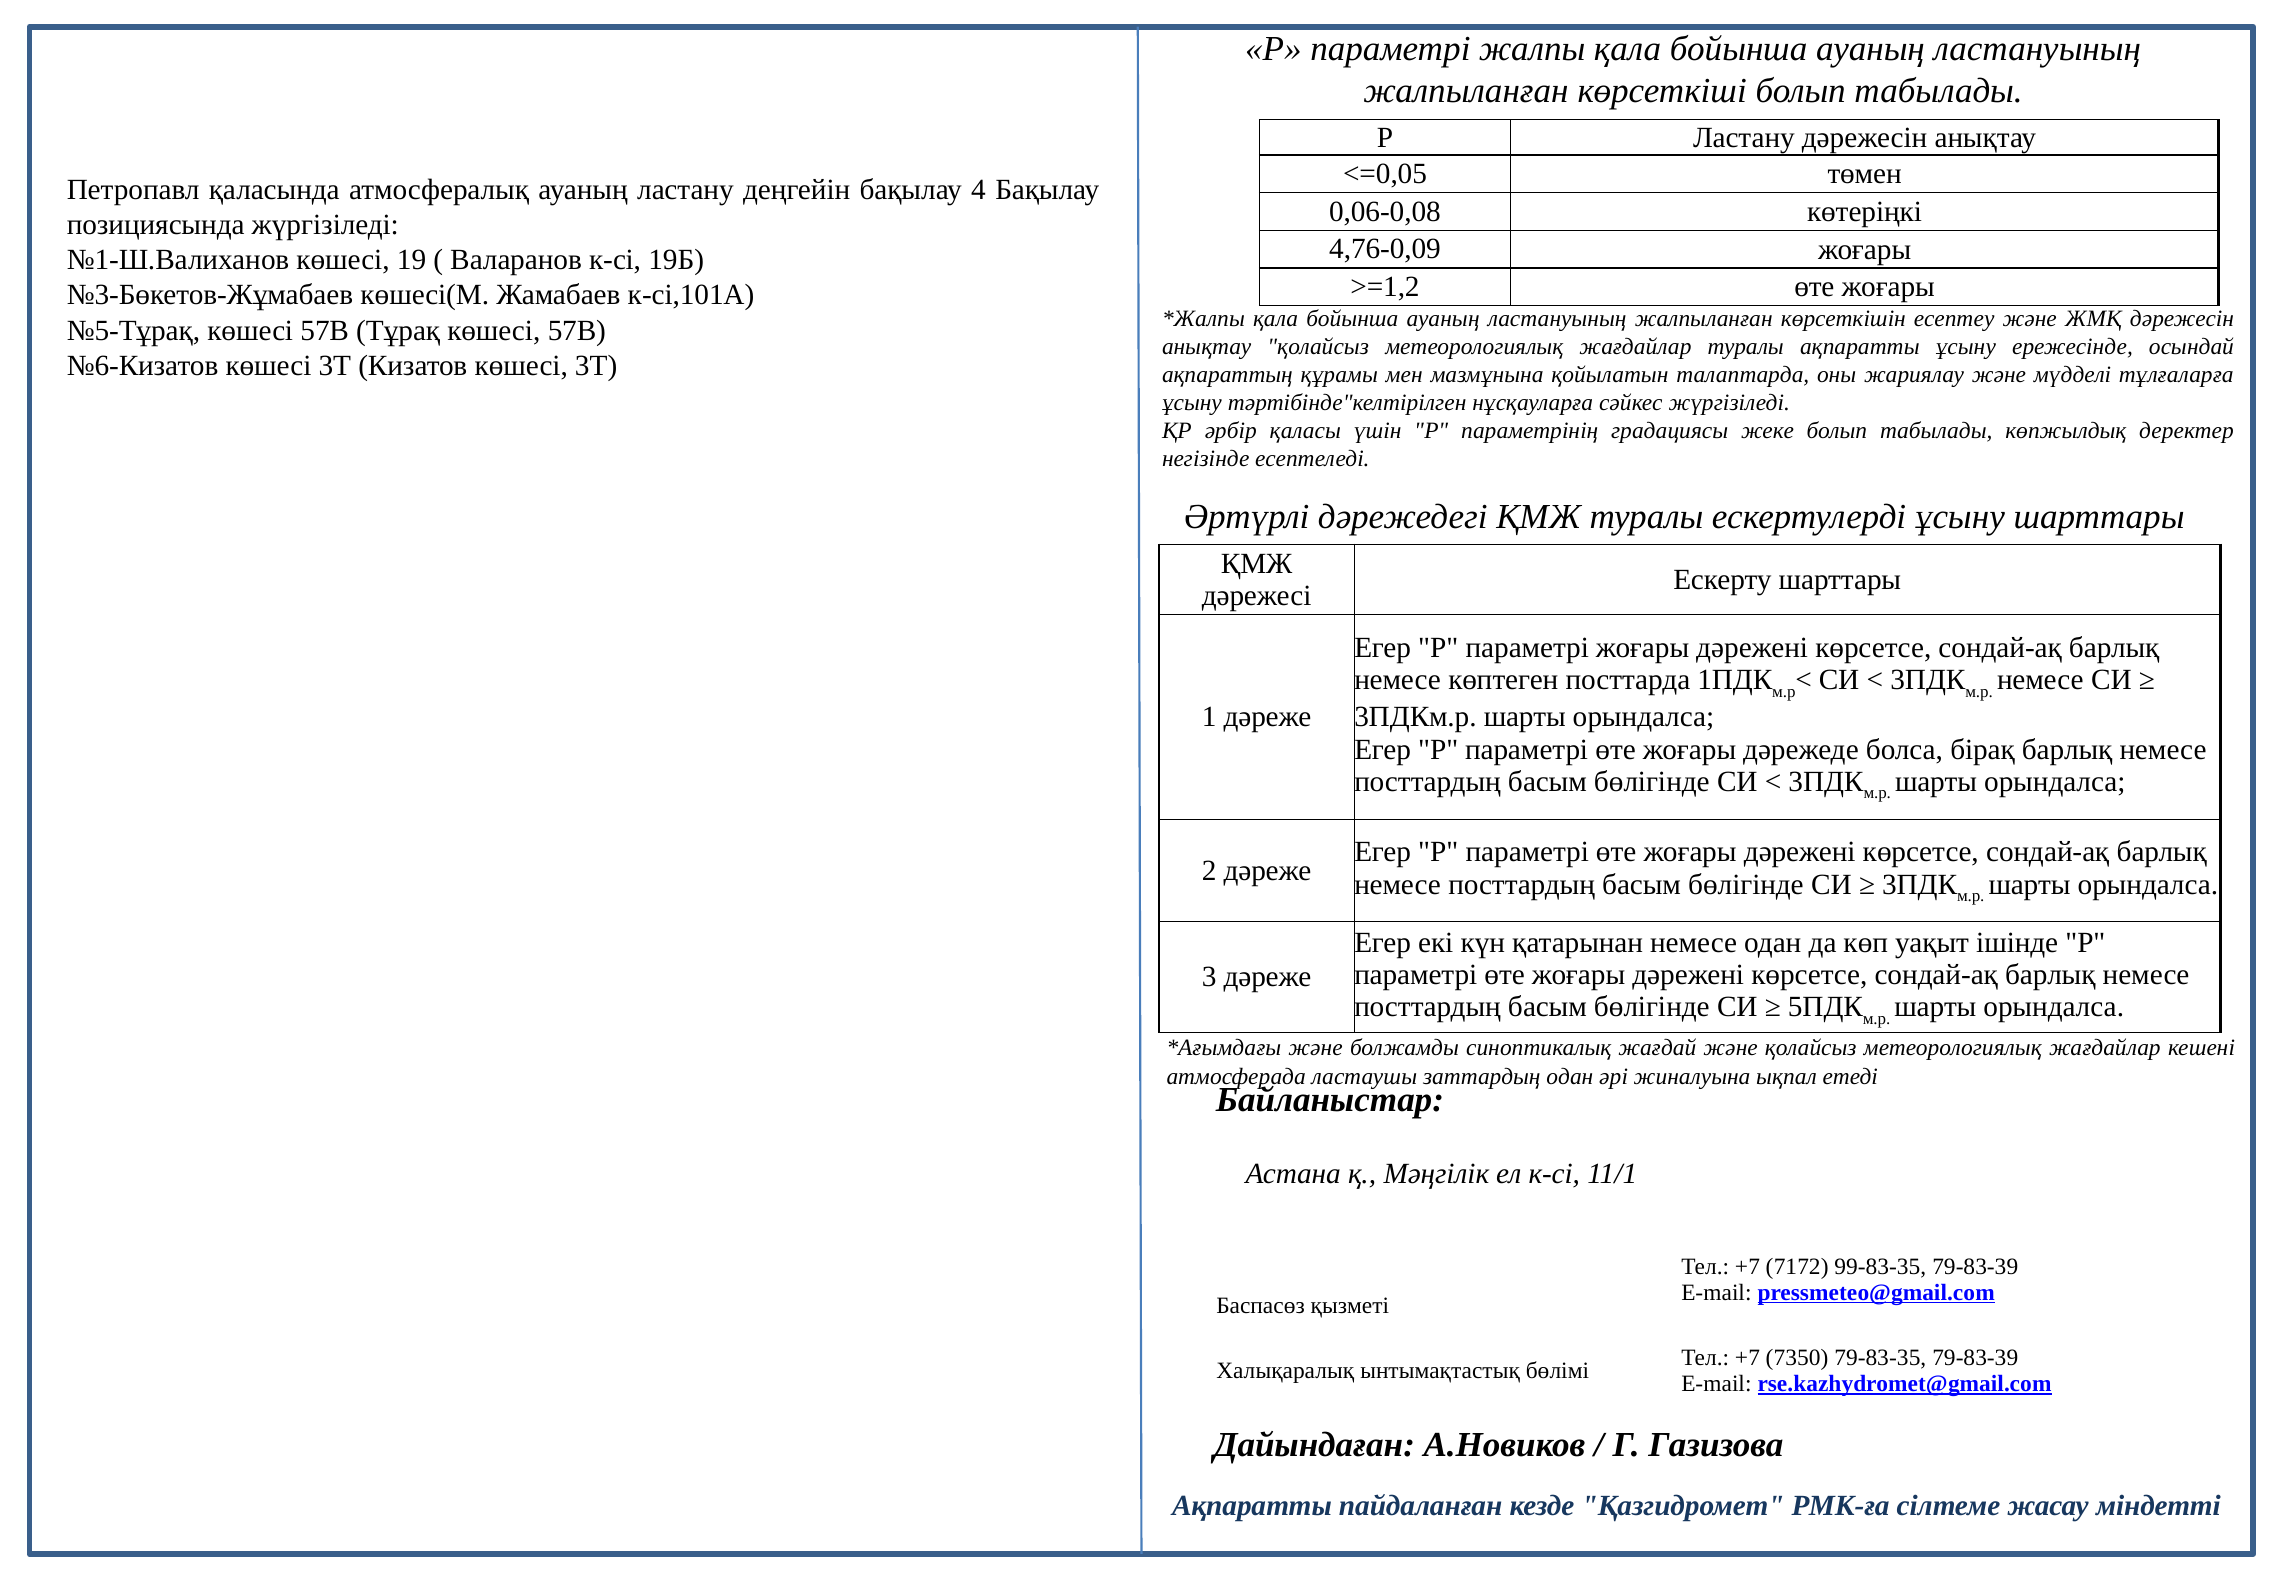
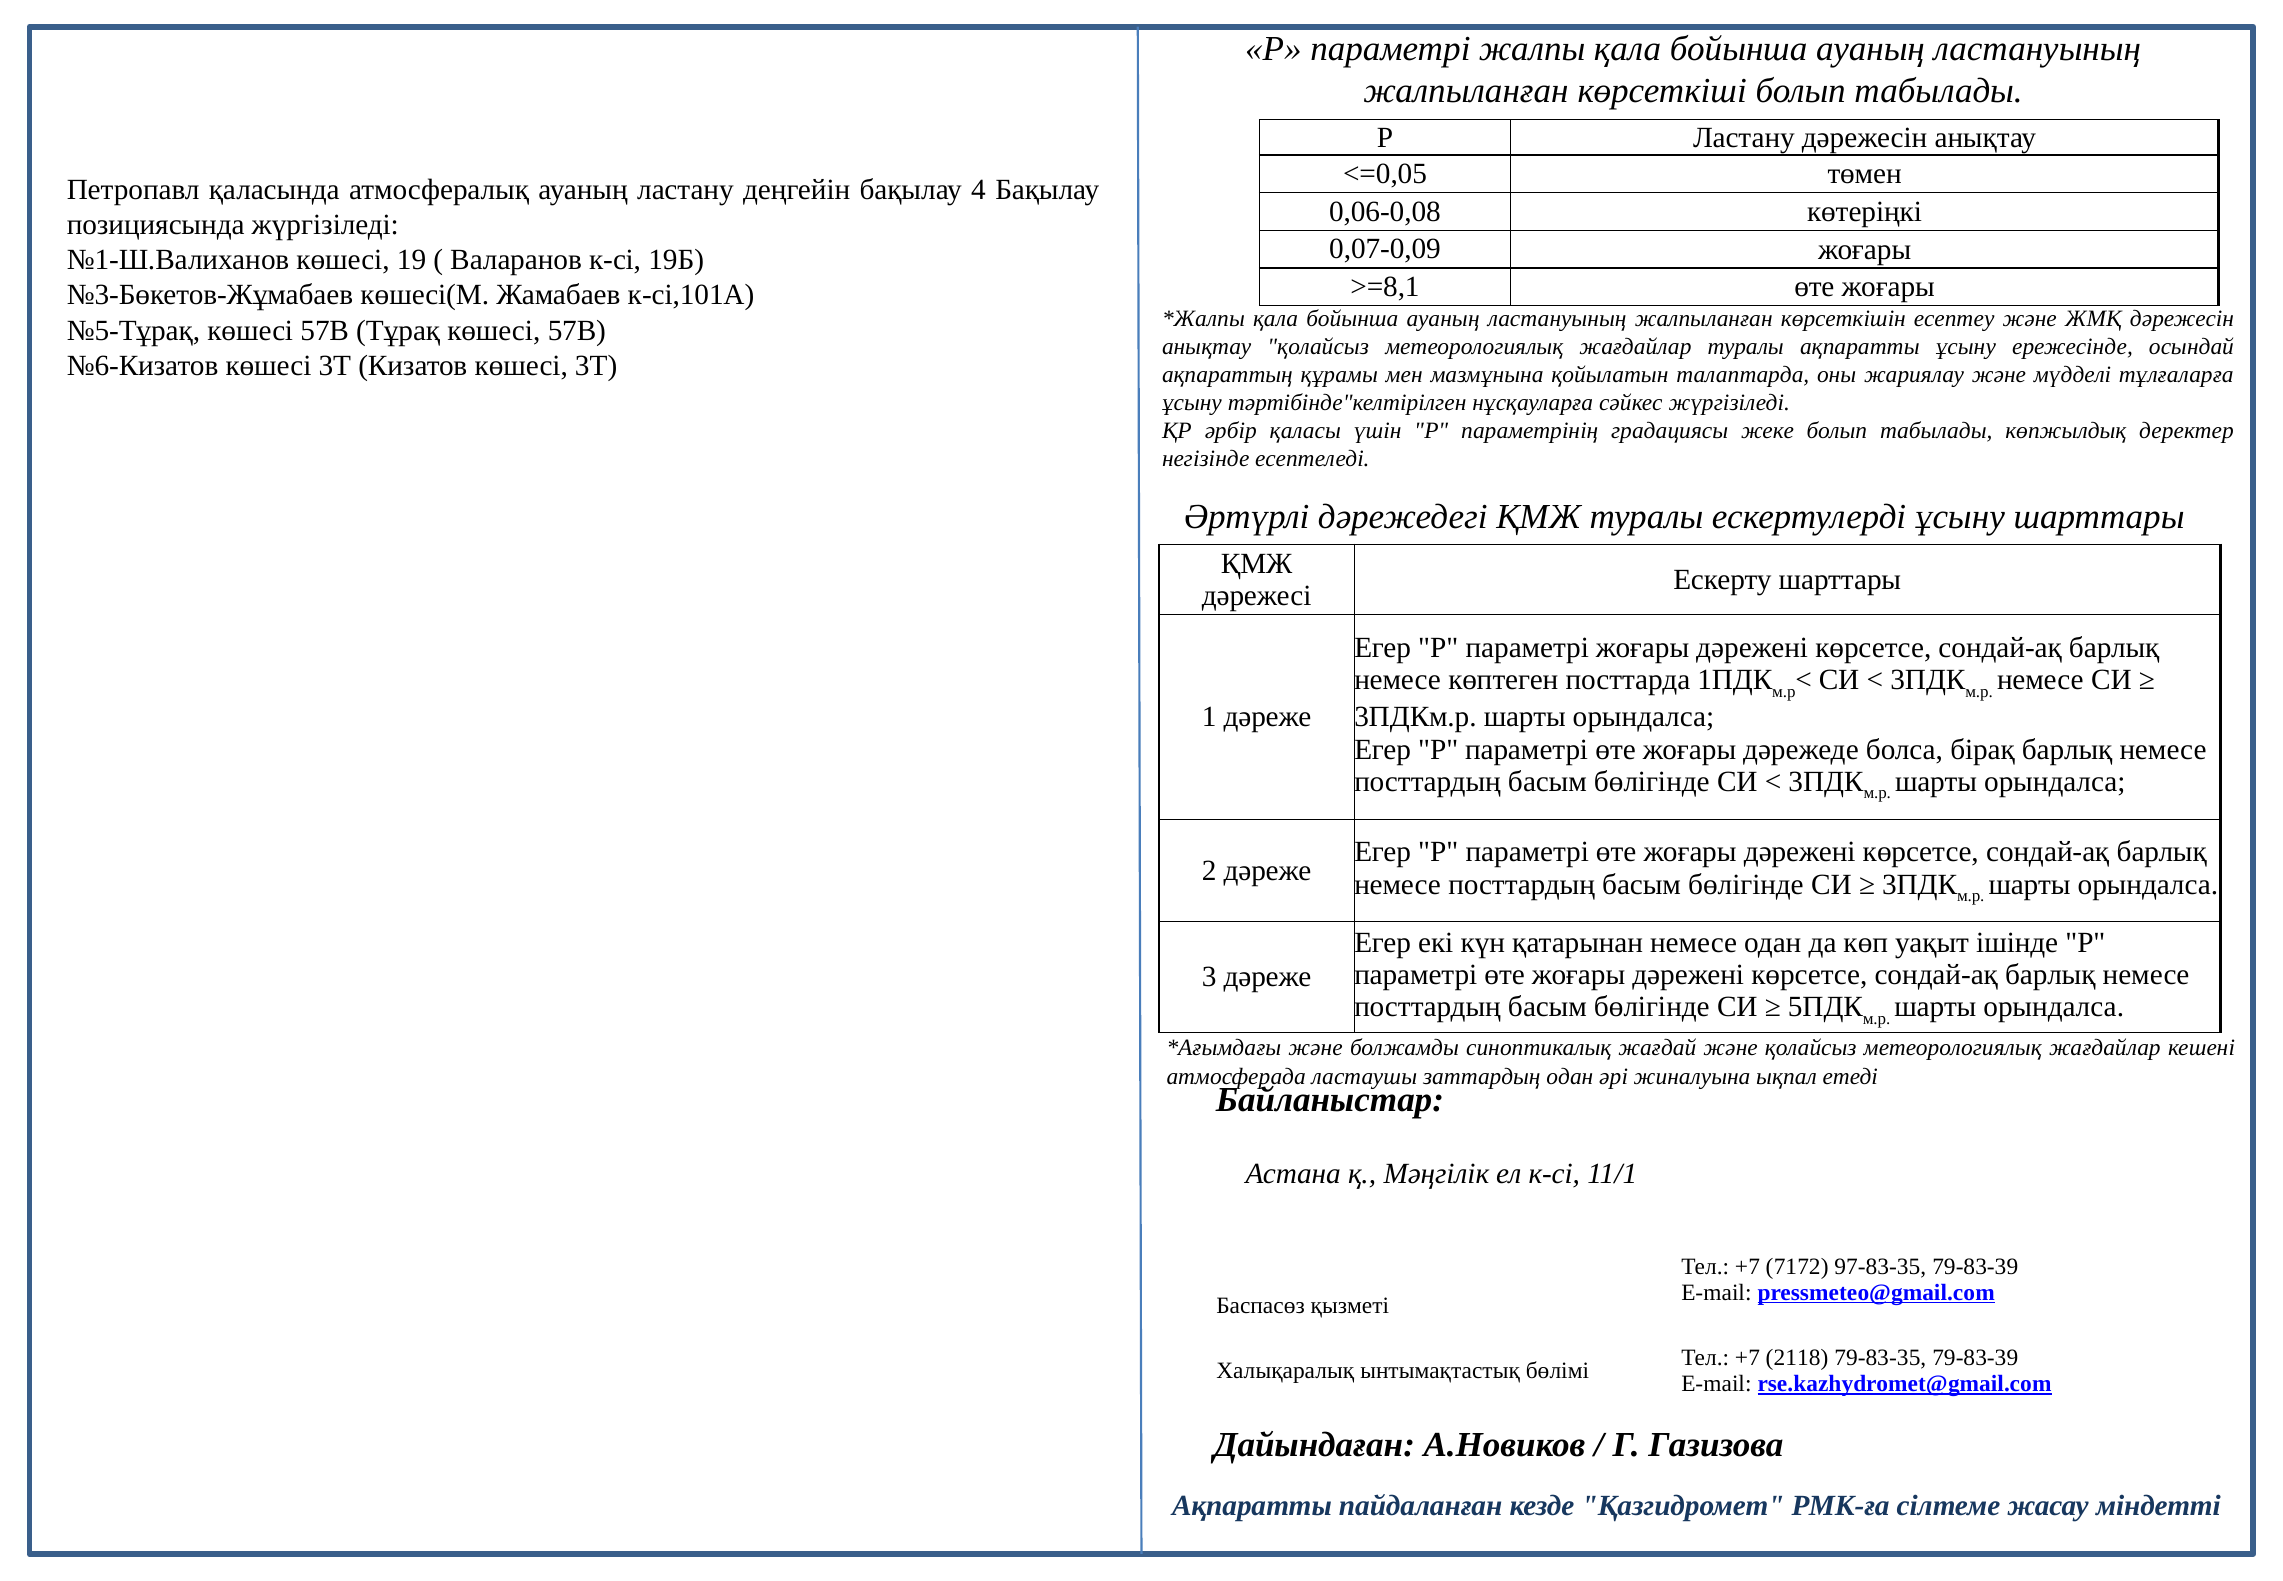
4,76-0,09: 4,76-0,09 -> 0,07-0,09 (1385, 249)
>=1,2: >=1,2 -> >=8,1 (1385, 287)
99-83-35: 99-83-35 -> 97-83-35 (1880, 1266)
7350: 7350 -> 2118 (1797, 1357)
